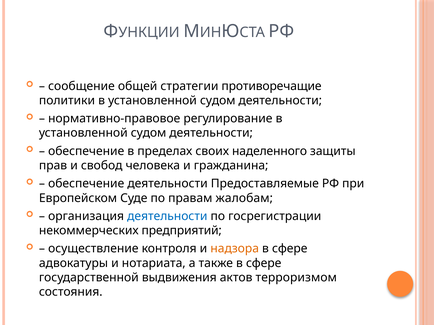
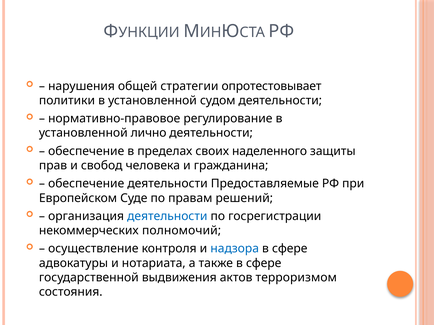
сообщение: сообщение -> нарушения (81, 86)
противоречащие: противоречащие -> опротестовывает (272, 86)
судом: судом -> лично (149, 133)
жалобам: жалобам -> решений (244, 198)
предприятий: предприятий -> полномочий (182, 231)
надзора colour: orange -> blue (235, 249)
